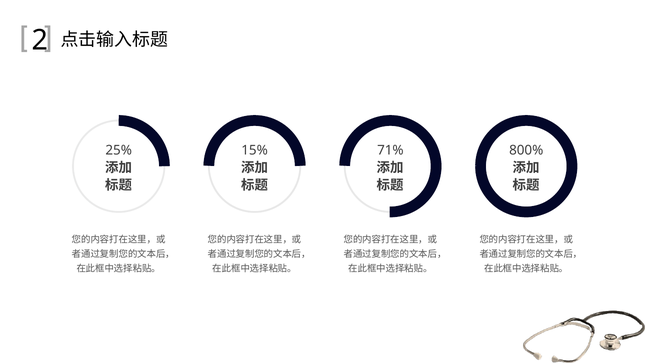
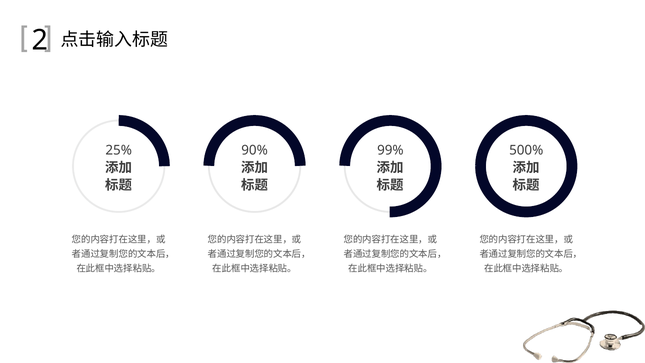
15%: 15% -> 90% (255, 150)
71%: 71% -> 99% (390, 150)
800%: 800% -> 500% (526, 150)
